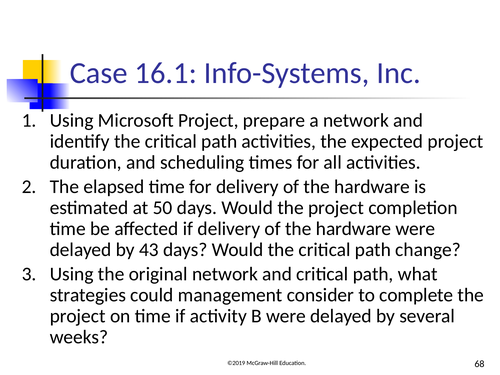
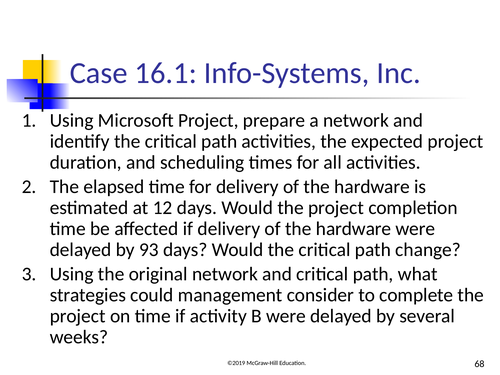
50: 50 -> 12 (163, 208)
43: 43 -> 93 (149, 250)
